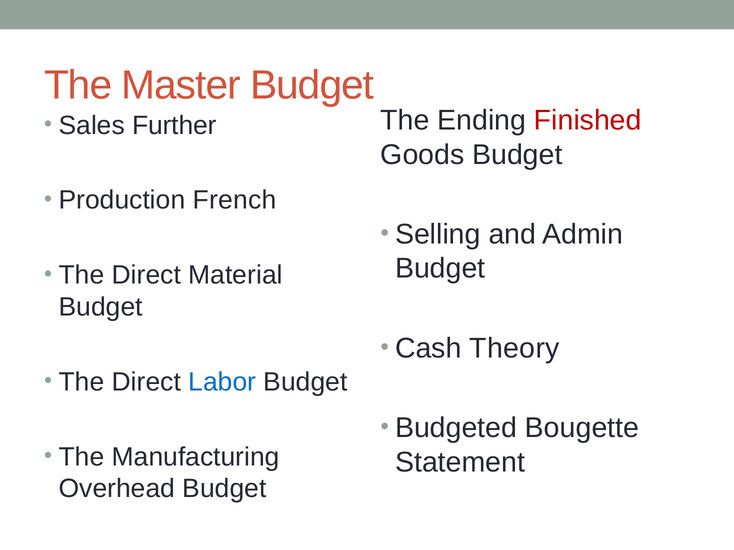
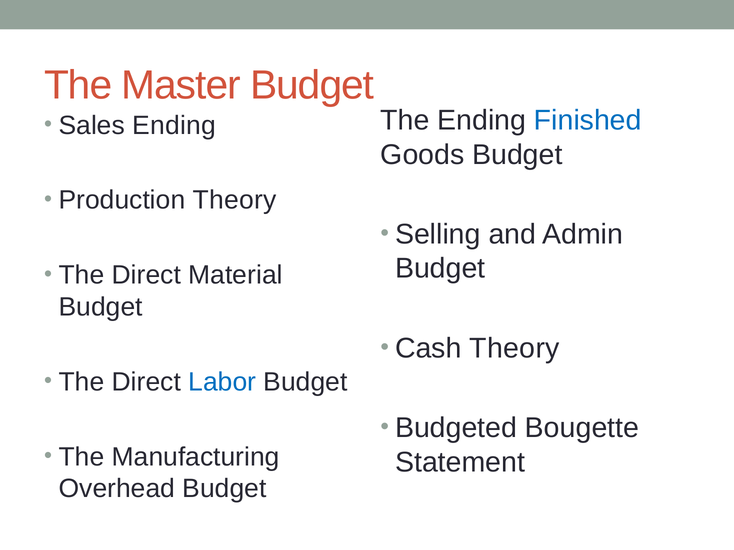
Finished colour: red -> blue (588, 121)
Sales Further: Further -> Ending (174, 125)
Production French: French -> Theory (235, 200)
